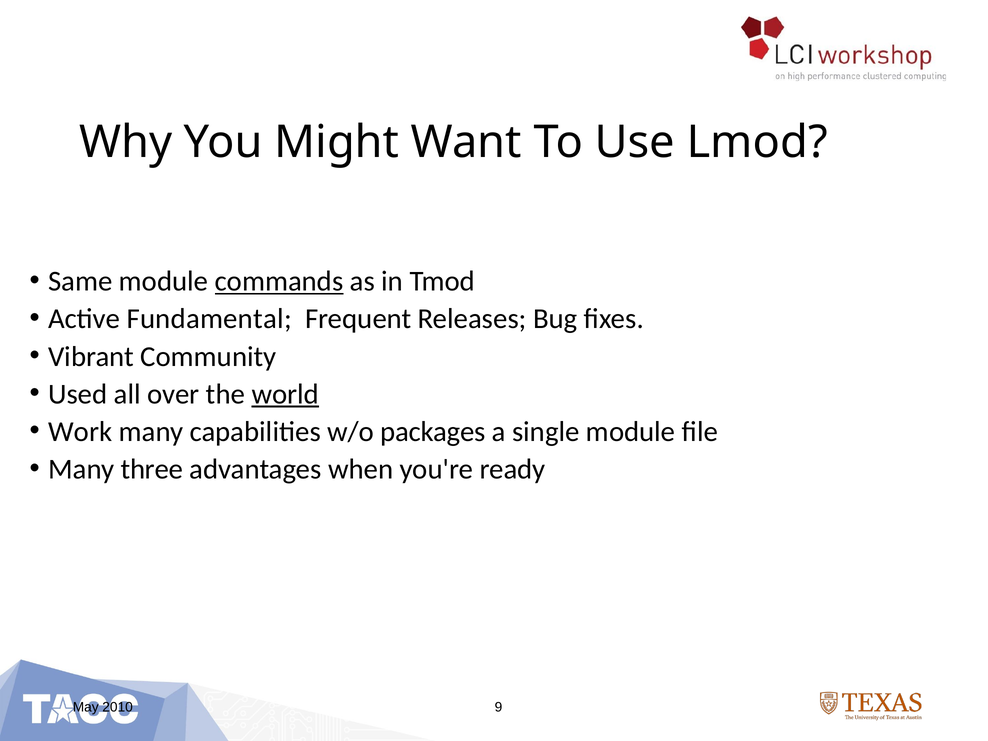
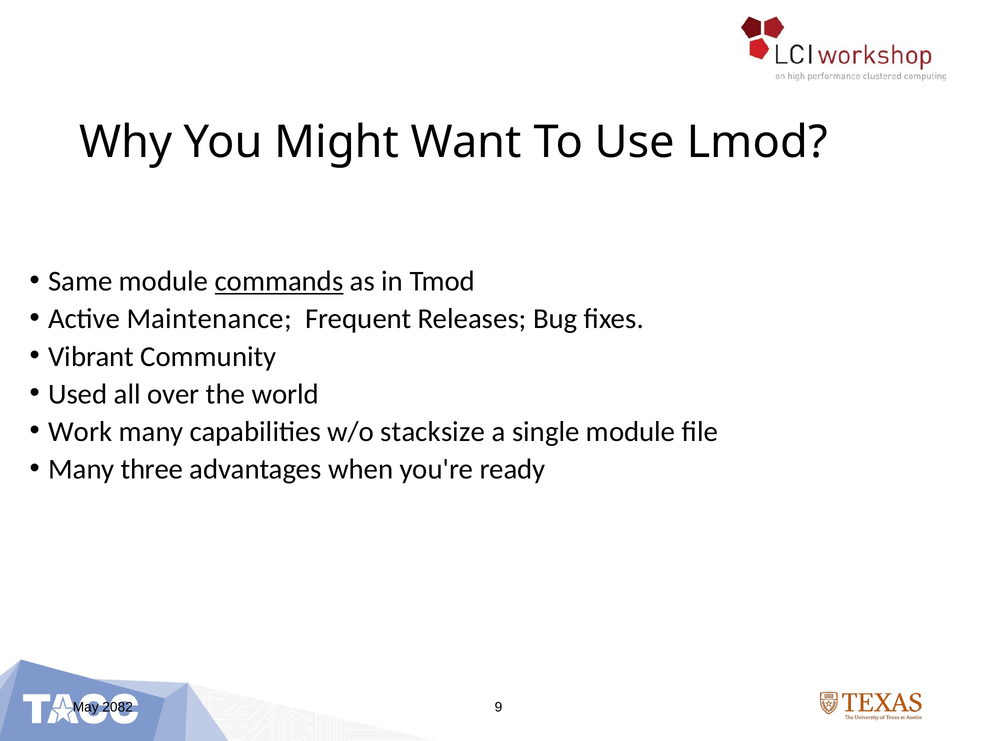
Fundamental: Fundamental -> Maintenance (209, 319)
world underline: present -> none (285, 394)
packages: packages -> stacksize (433, 432)
2010: 2010 -> 2082 (118, 707)
